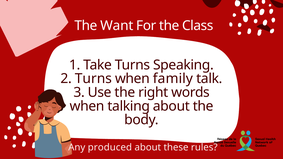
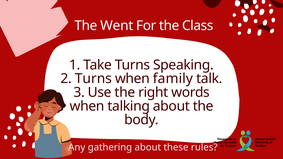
Want: Want -> Went (117, 26)
produced: produced -> gathering (110, 147)
